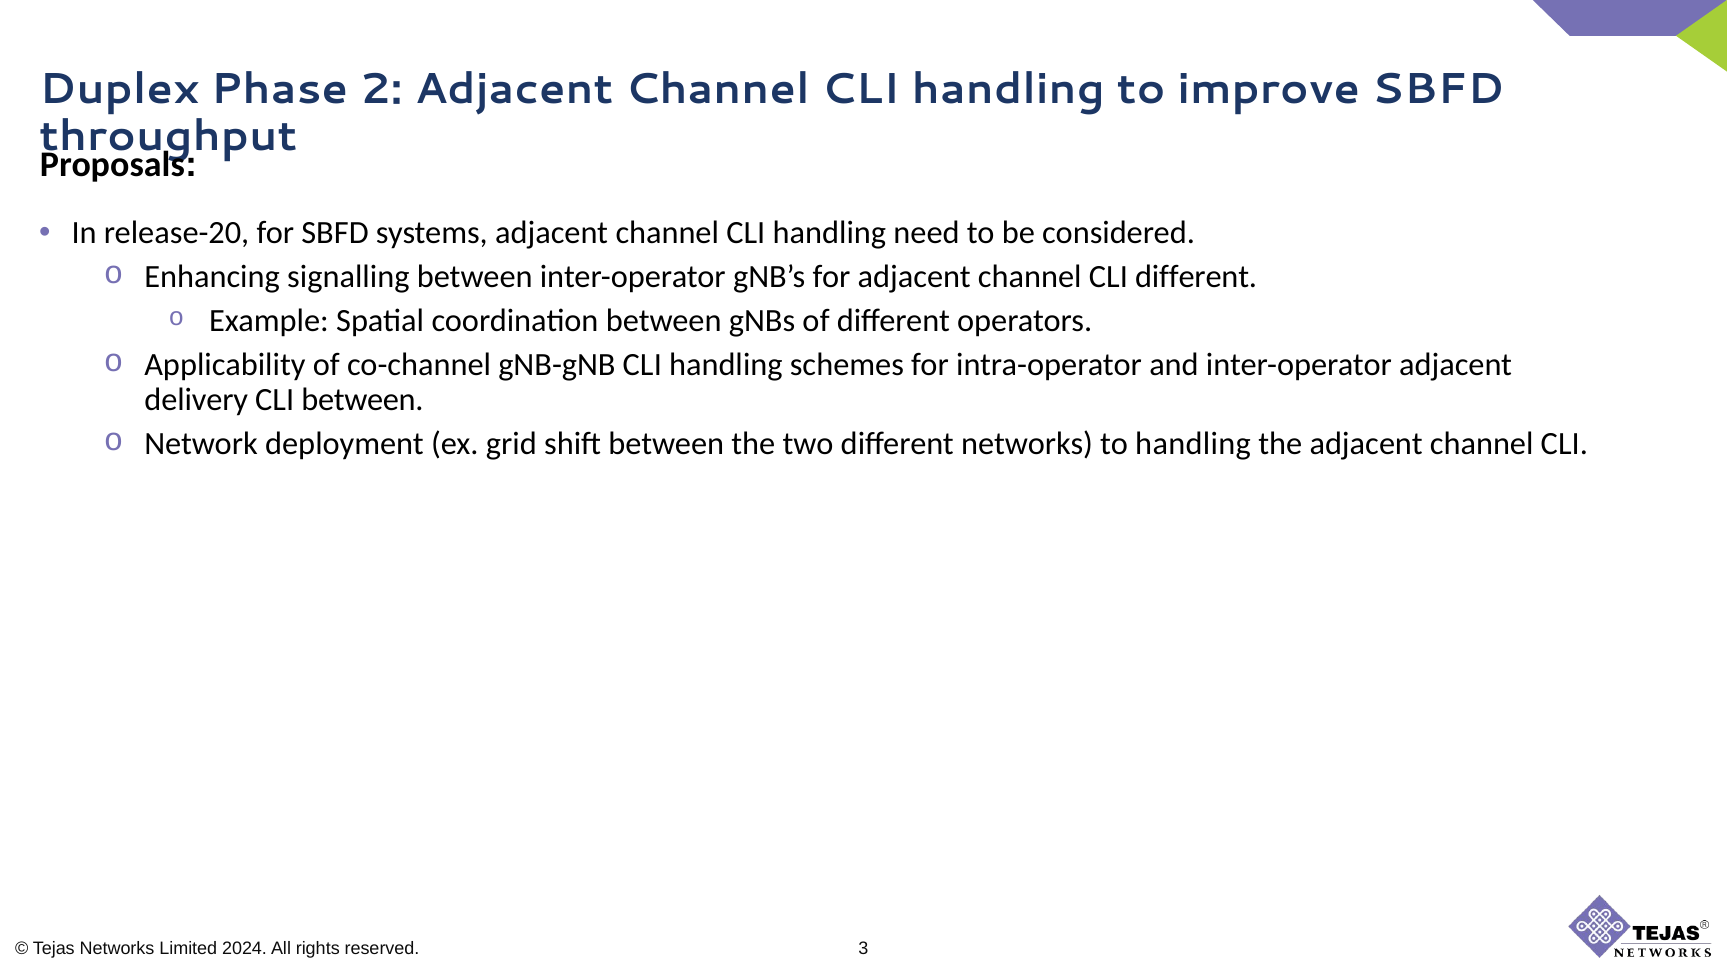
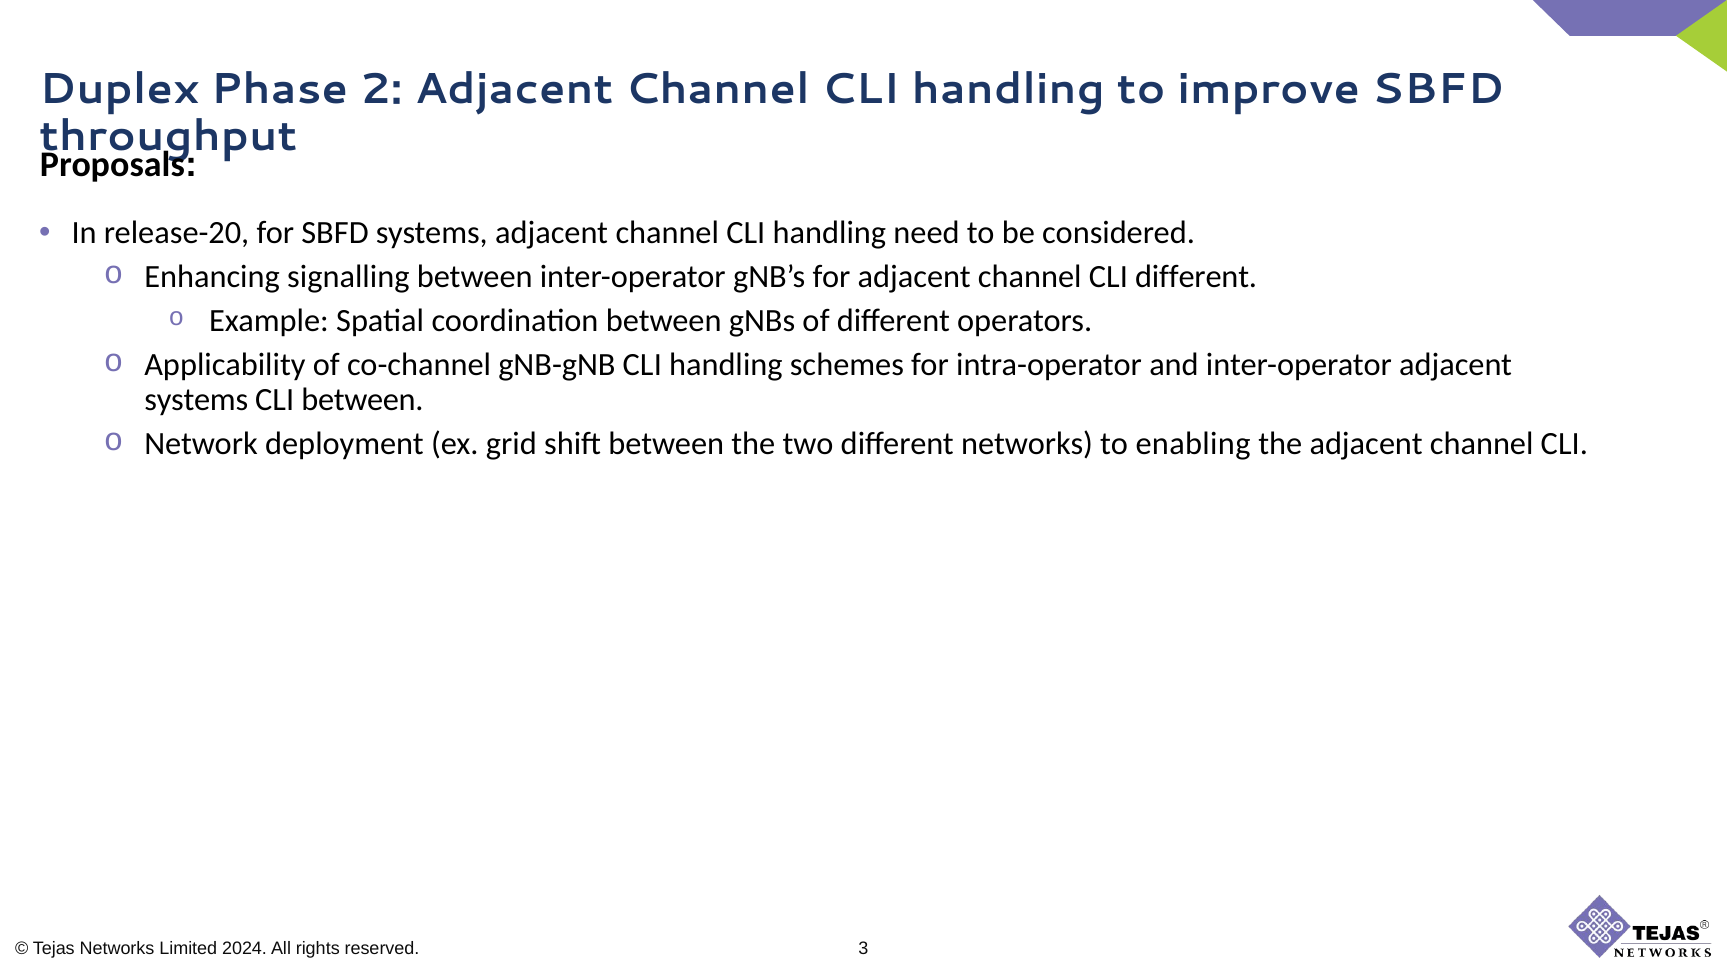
delivery: delivery -> systems (196, 399)
to handling: handling -> enabling (1193, 443)
